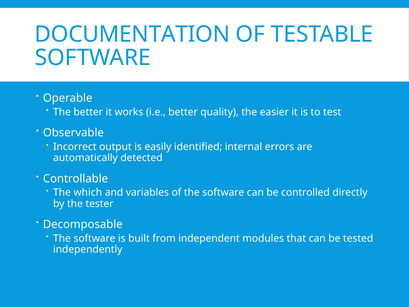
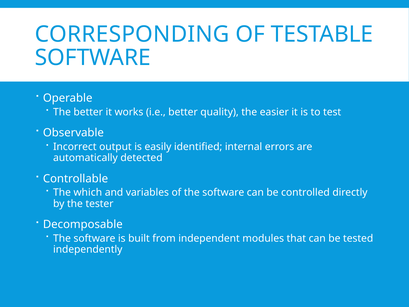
DOCUMENTATION: DOCUMENTATION -> CORRESPONDING (132, 34)
